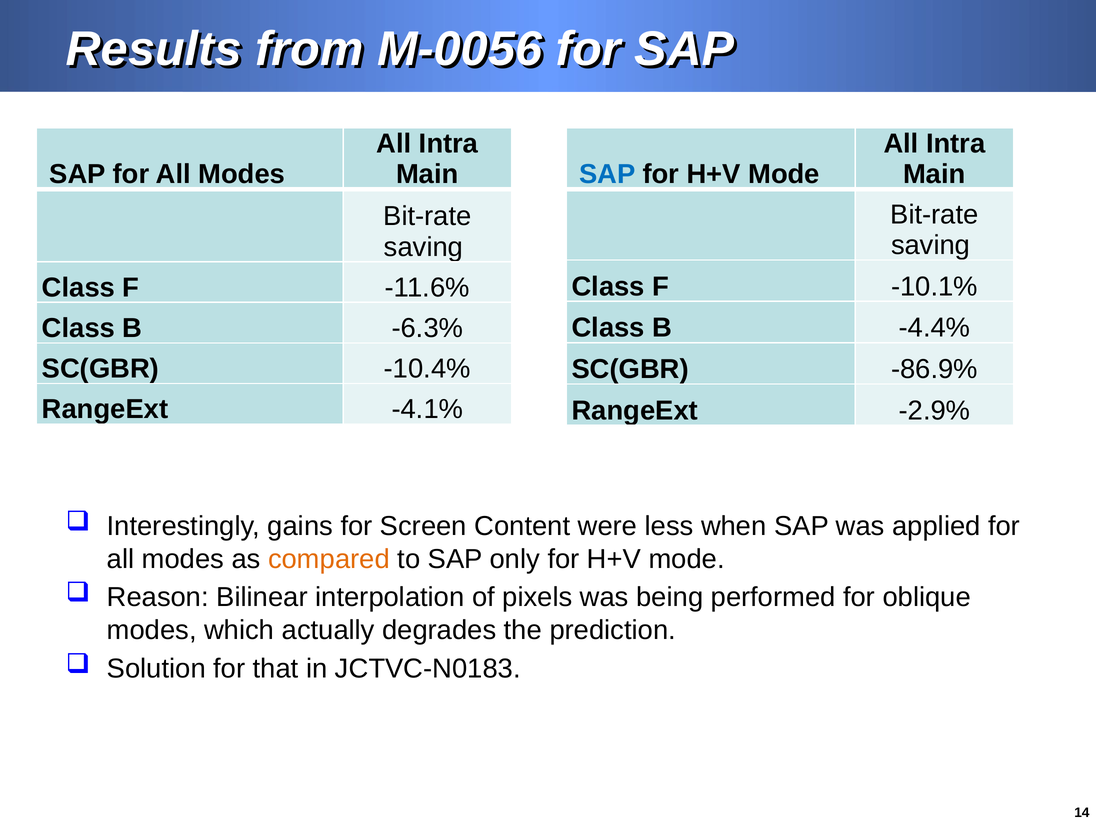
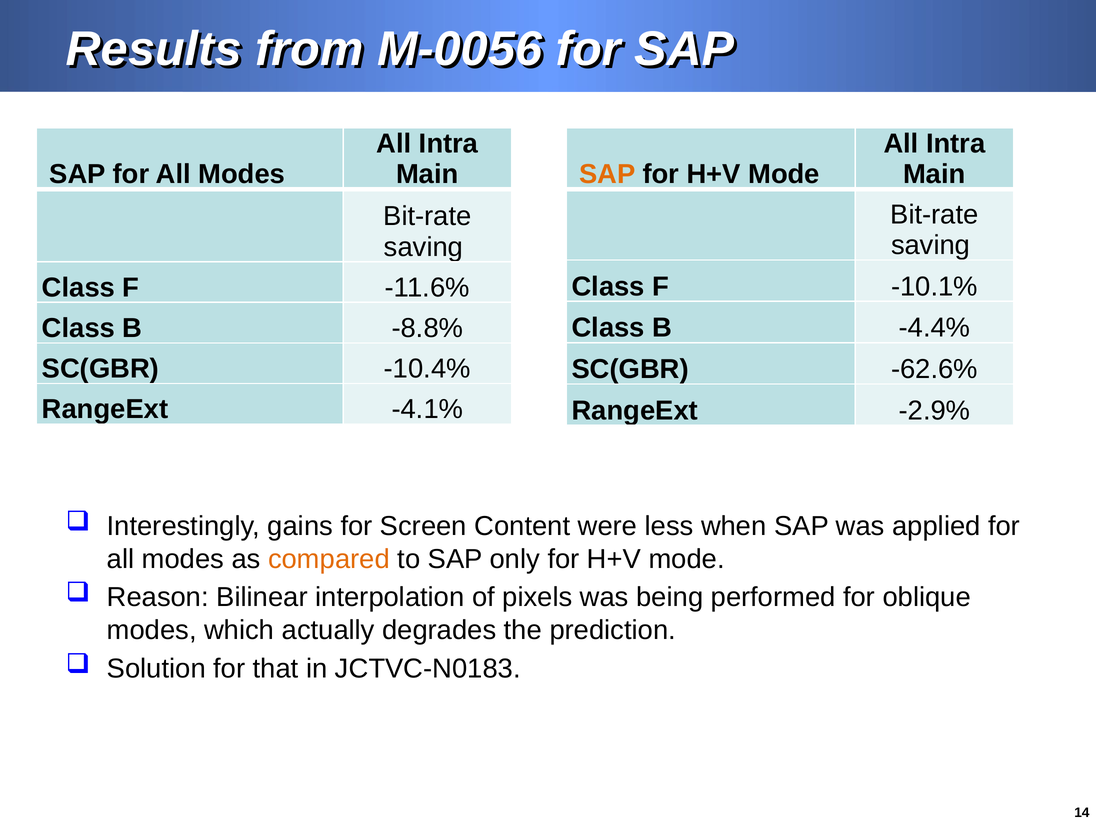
SAP colour: blue -> orange (607, 174)
-6.3%: -6.3% -> -8.8% (427, 328)
-86.9%: -86.9% -> -62.6% (934, 369)
